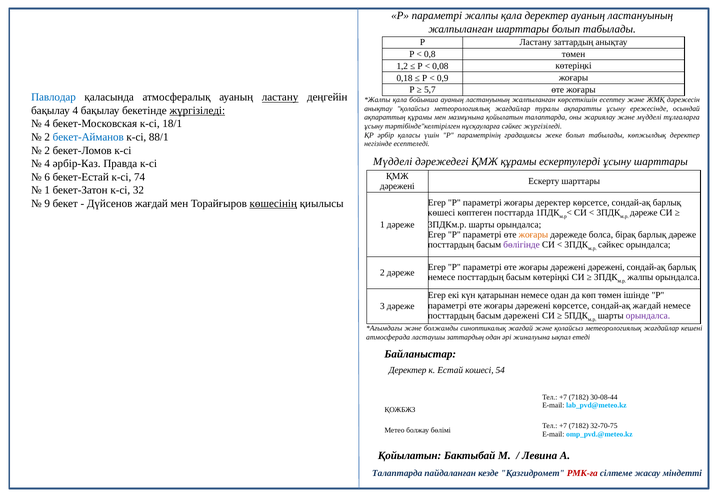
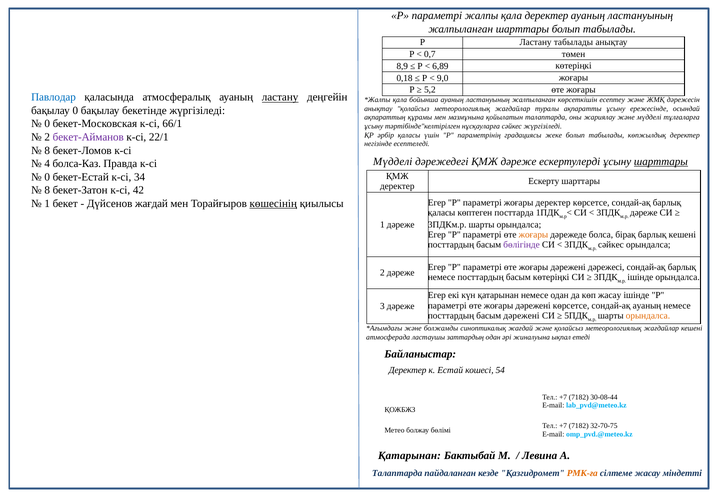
Ластану заттардың: заттардың -> табылады (573, 42)
0,8: 0,8 -> 0,7 (430, 54)
1,2: 1,2 -> 8,9 (402, 66)
0,08: 0,08 -> 6,89 (440, 66)
0,9: 0,9 -> 9,0 (443, 78)
5,7: 5,7 -> 5,2 (430, 90)
бақылау 4: 4 -> 0 (75, 111)
жүргізіледі underline: present -> none (197, 111)
4: 4 -> 0 (47, 124)
18/1: 18/1 -> 66/1 (172, 124)
бекет-Айманов colour: blue -> purple (88, 137)
88/1: 88/1 -> 22/1 (159, 137)
2: 2 -> 8 (47, 150)
ҚМЖ құрамы: құрамы -> дәреже (519, 161)
шарттары underline: none -> present (661, 161)
әрбір-Каз: әрбір-Каз -> болса-Каз (77, 164)
6: 6 -> 0 (47, 177)
74: 74 -> 34 (140, 177)
дәрежені: дәрежені -> деректер (397, 186)
1: 1 -> 8 (47, 190)
32: 32 -> 42 (138, 190)
9: 9 -> 1 (47, 203)
көшесі: көшесі -> қаласы (442, 213)
барлық дәреже: дәреже -> кешені (682, 235)
дәрежені дәрежені: дәрежені -> дәрежесі (606, 267)
жалпы: жалпы -> ішінде (640, 277)
көп төмен: төмен -> жасау (610, 295)
сондай-ақ жағдай: жағдай -> ауаның (647, 306)
орындалса colour: purple -> orange (648, 316)
Қойылатын: Қойылатын -> Қатарынан (409, 456)
РМК-ға colour: red -> orange (582, 473)
